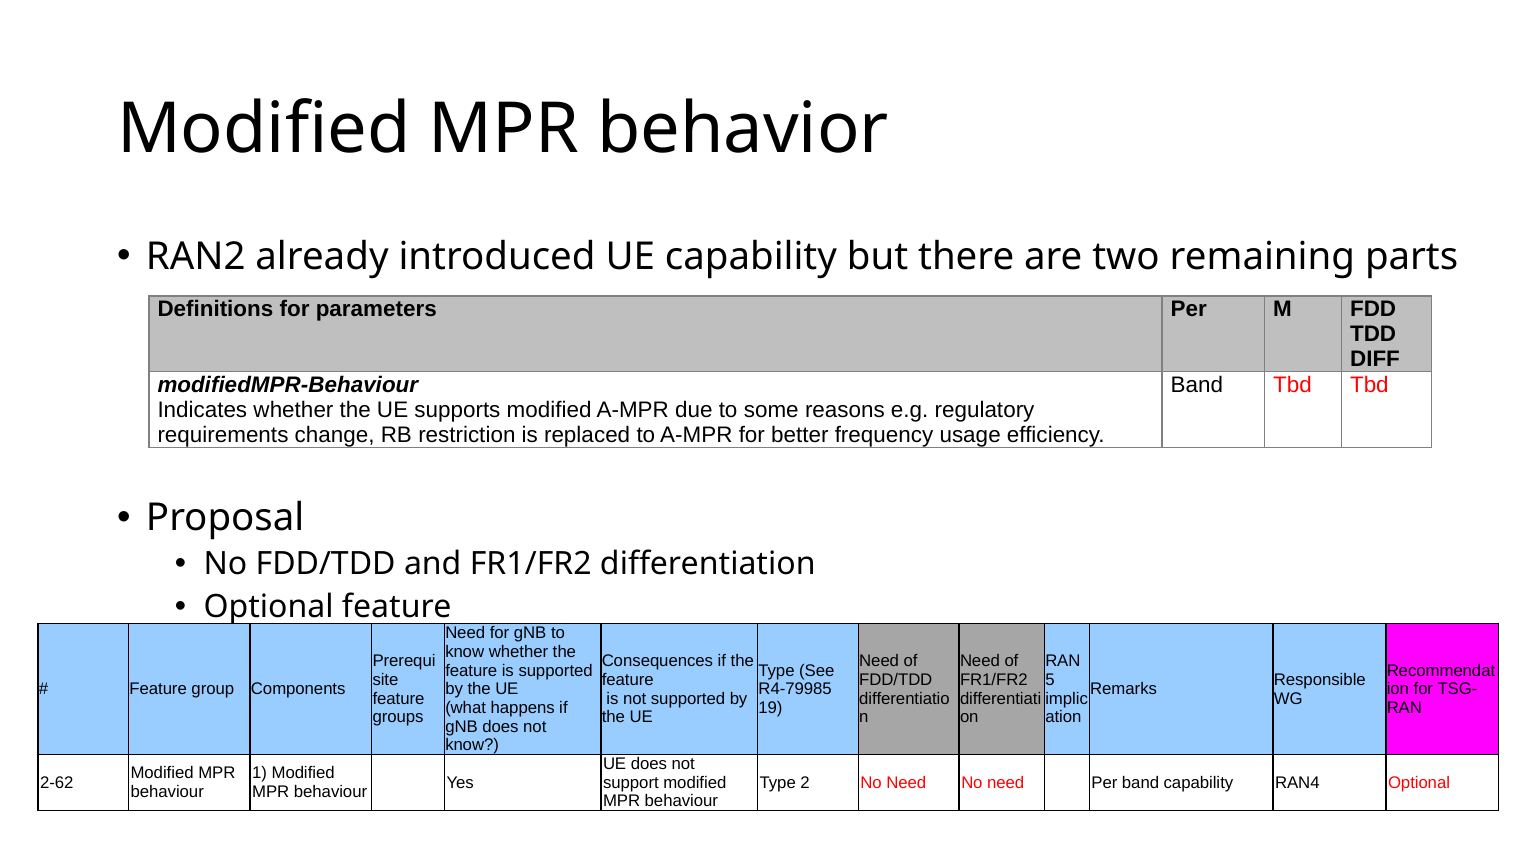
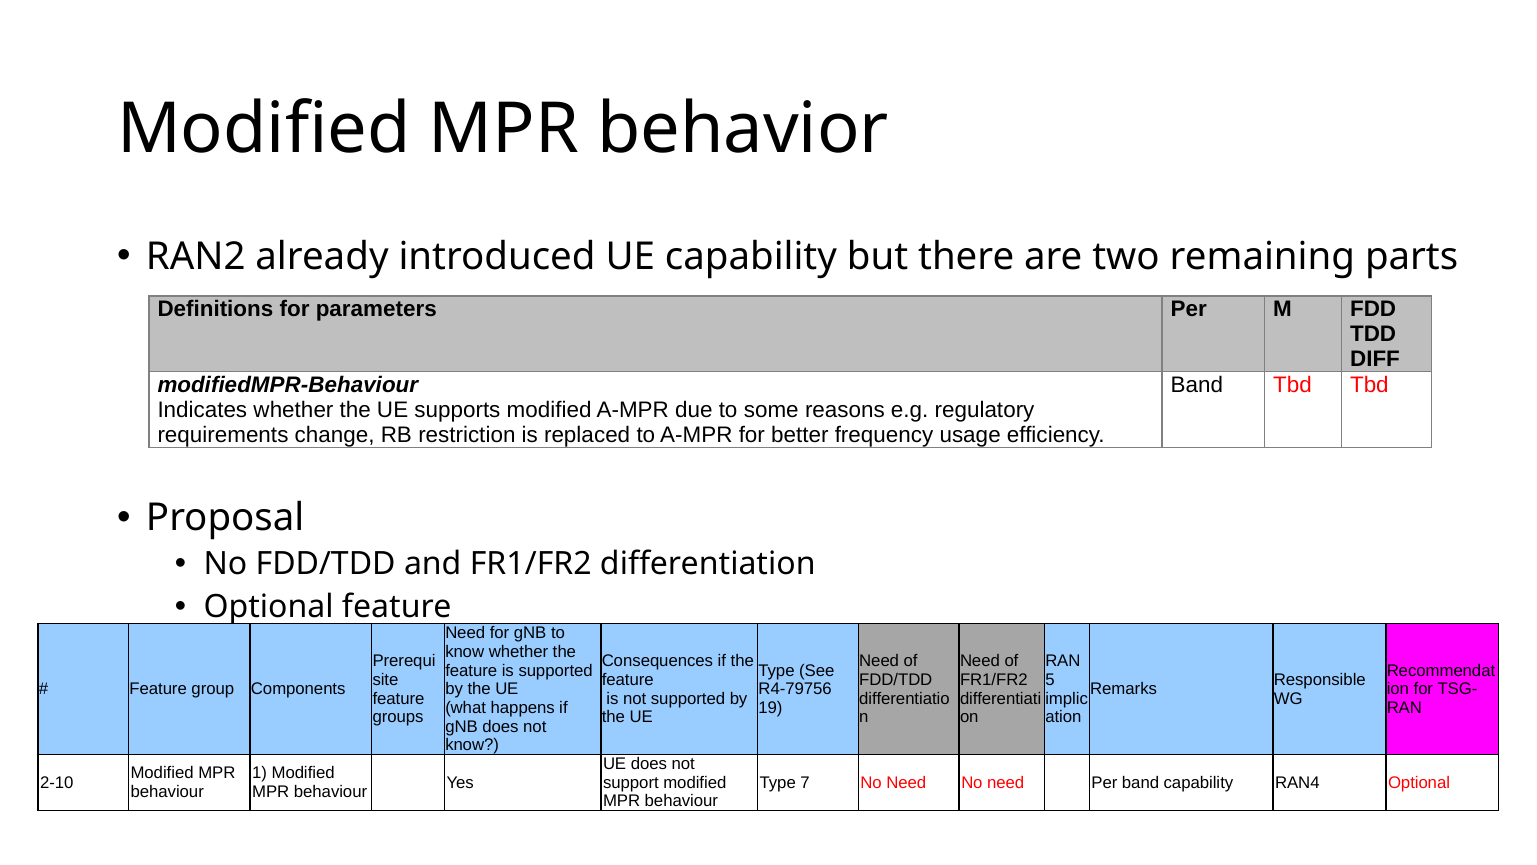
R4-79985: R4-79985 -> R4-79756 (795, 689)
2-62: 2-62 -> 2-10 (57, 782)
2: 2 -> 7 (805, 782)
